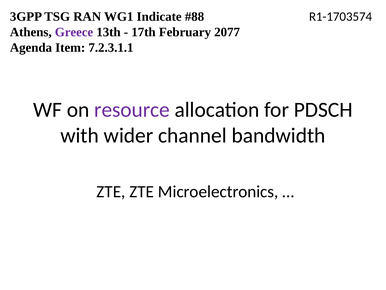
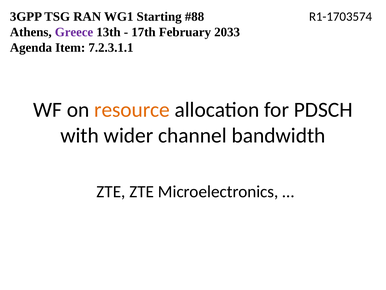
Indicate: Indicate -> Starting (159, 17)
2077: 2077 -> 2033 (227, 32)
resource colour: purple -> orange (132, 110)
